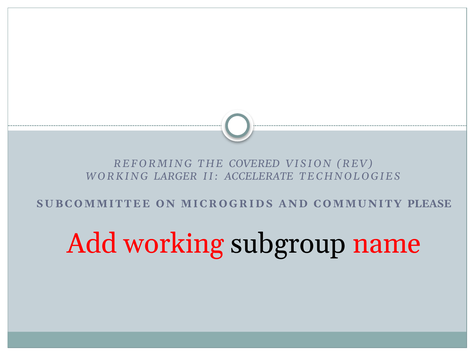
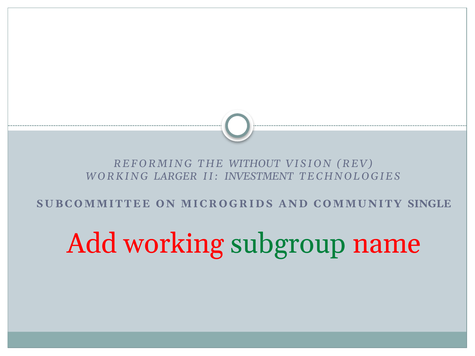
COVERED: COVERED -> WITHOUT (254, 164)
ACCELERATE: ACCELERATE -> INVESTMENT (259, 176)
PLEASE: PLEASE -> SINGLE (429, 204)
subgroup colour: black -> green (288, 244)
